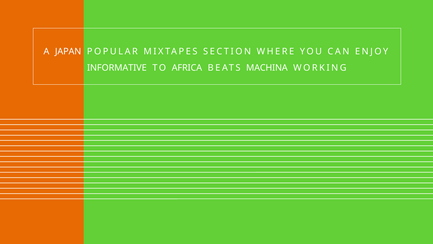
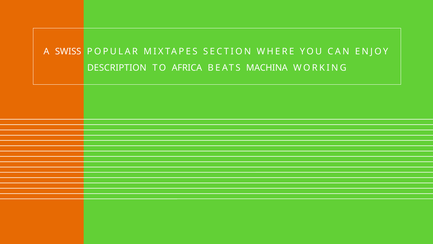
JAPAN: JAPAN -> SWISS (68, 51)
INFORMATIVE: INFORMATIVE -> DESCRIPTION (117, 68)
